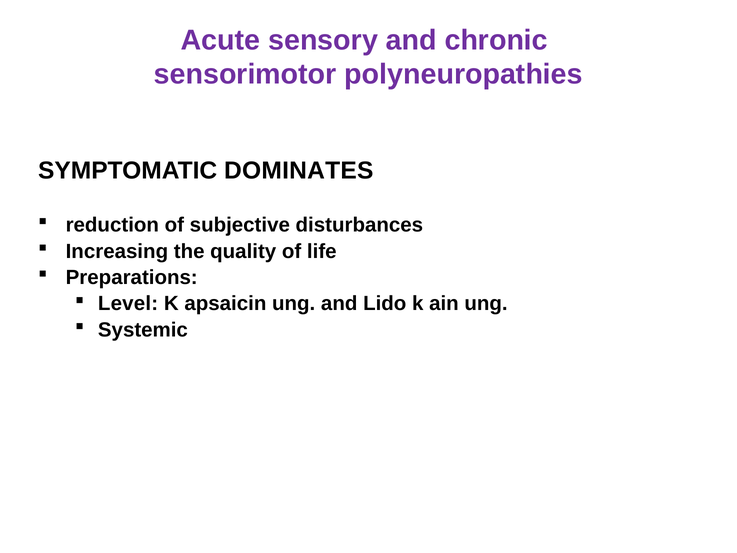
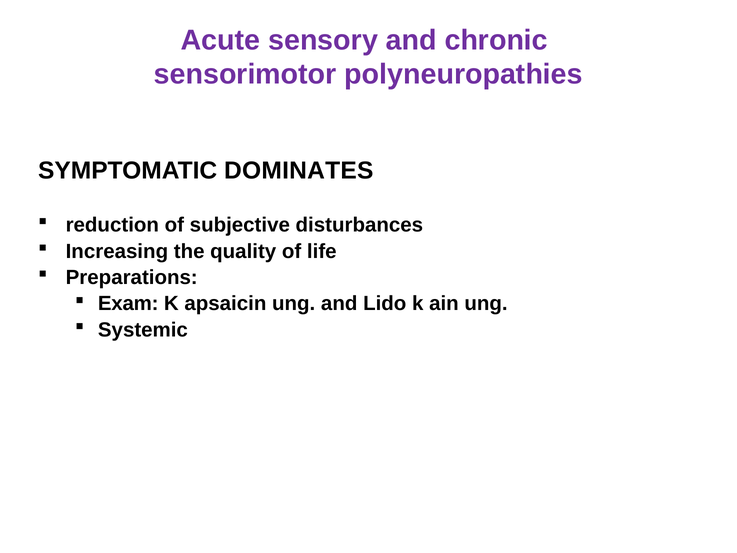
Level: Level -> Exam (128, 304)
